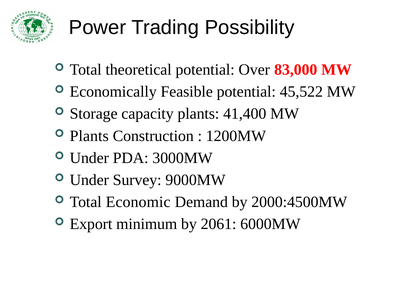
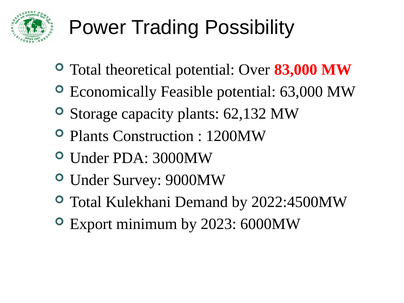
45,522: 45,522 -> 63,000 (301, 92)
41,400: 41,400 -> 62,132 (245, 114)
Economic: Economic -> Kulekhani (138, 202)
2000:4500MW: 2000:4500MW -> 2022:4500MW (299, 202)
2061: 2061 -> 2023 (219, 224)
